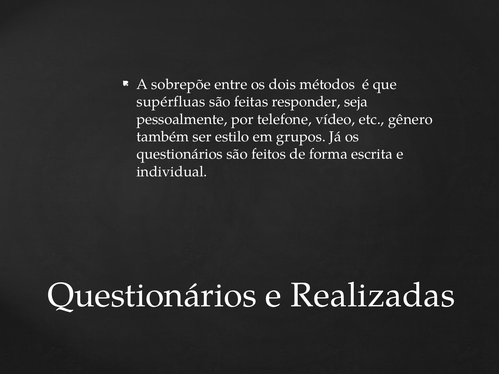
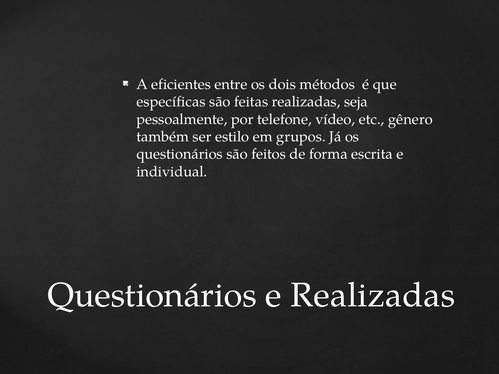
sobrepõe: sobrepõe -> eficientes (181, 84)
supérfluas: supérfluas -> específicas (171, 102)
feitas responder: responder -> realizadas (306, 102)
